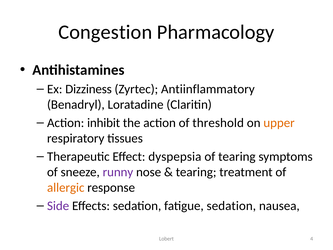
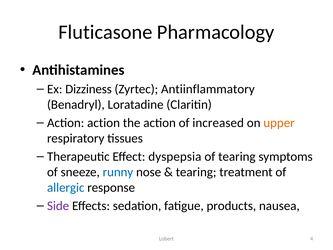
Congestion: Congestion -> Fluticasone (105, 32)
Action inhibit: inhibit -> action (104, 123)
threshold: threshold -> increased (218, 123)
runny colour: purple -> blue (118, 172)
allergic colour: orange -> blue (66, 187)
fatigue sedation: sedation -> products (231, 206)
